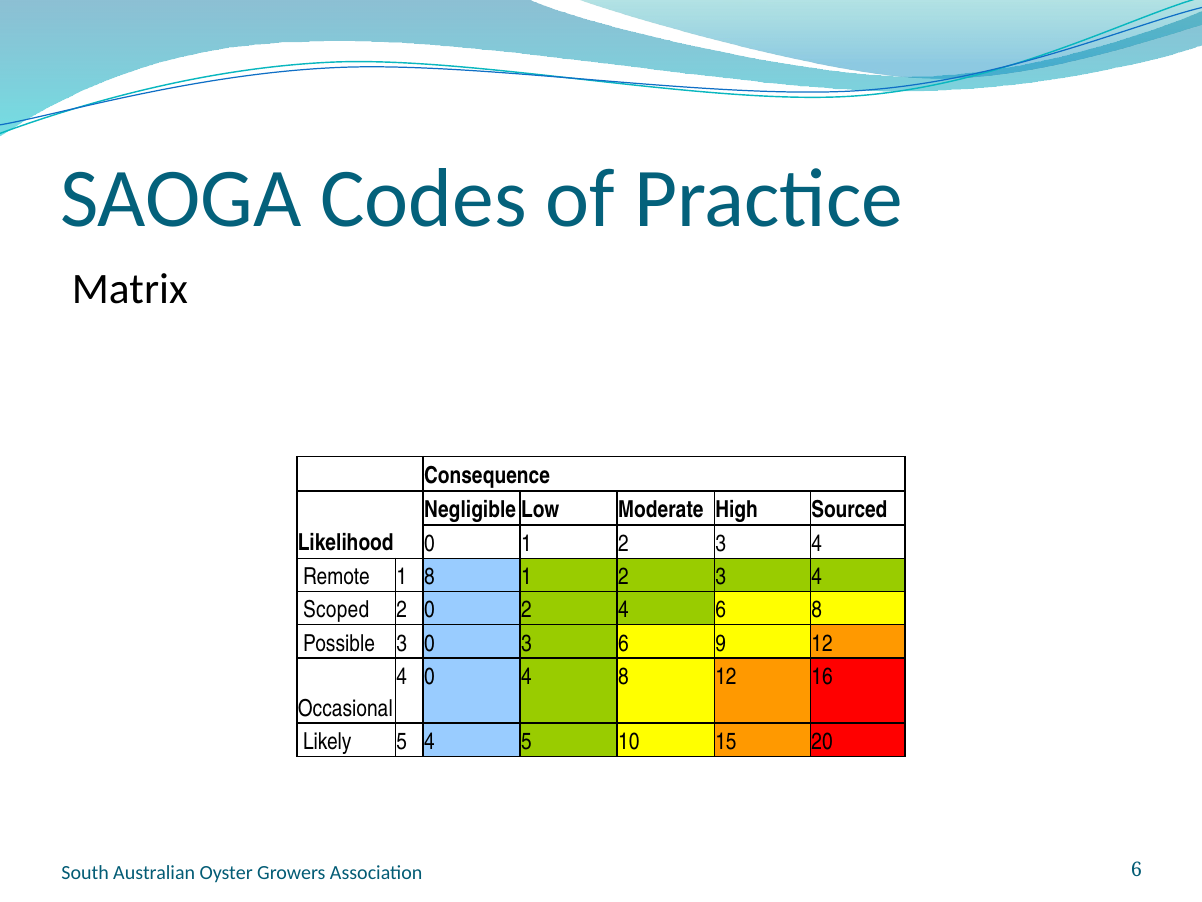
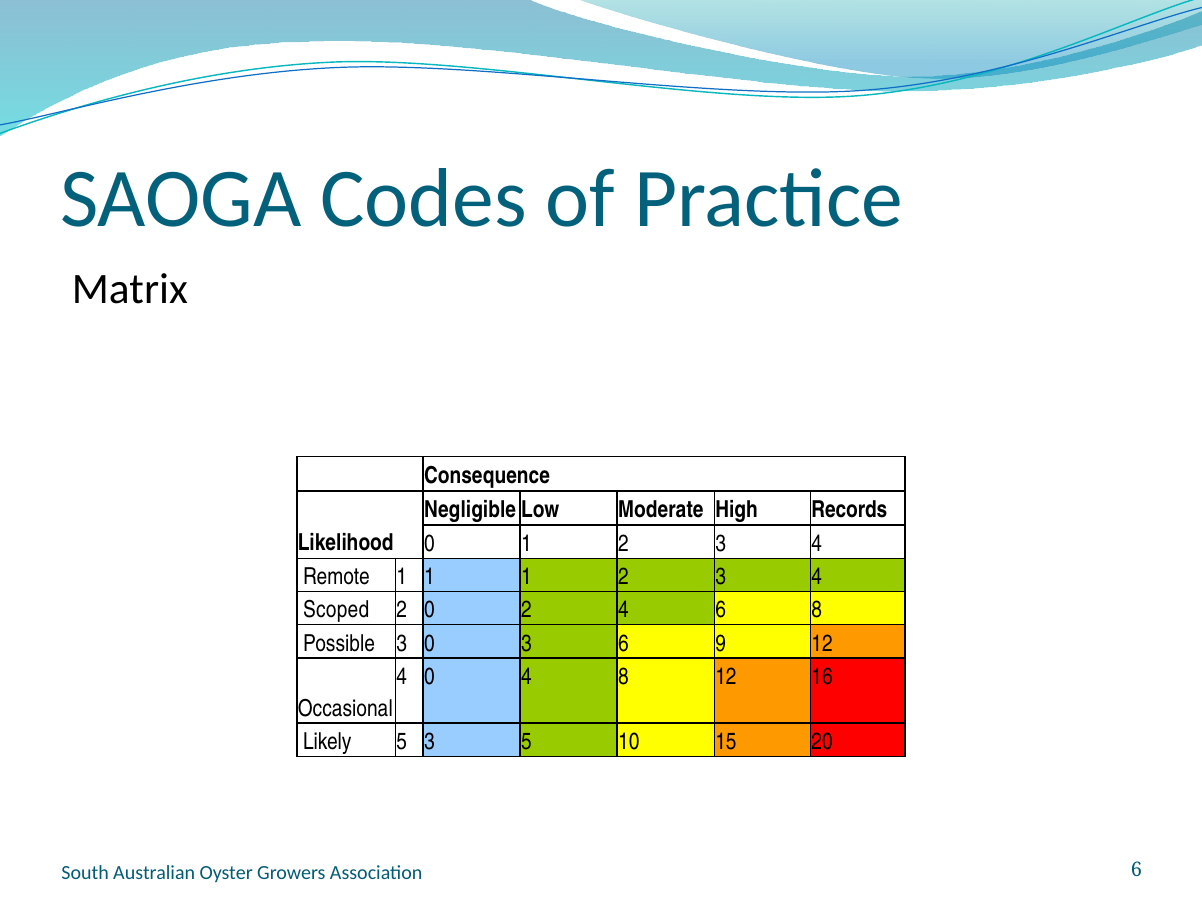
Sourced: Sourced -> Records (849, 510)
Remote 1 8: 8 -> 1 (429, 577)
5 4: 4 -> 3 (429, 742)
